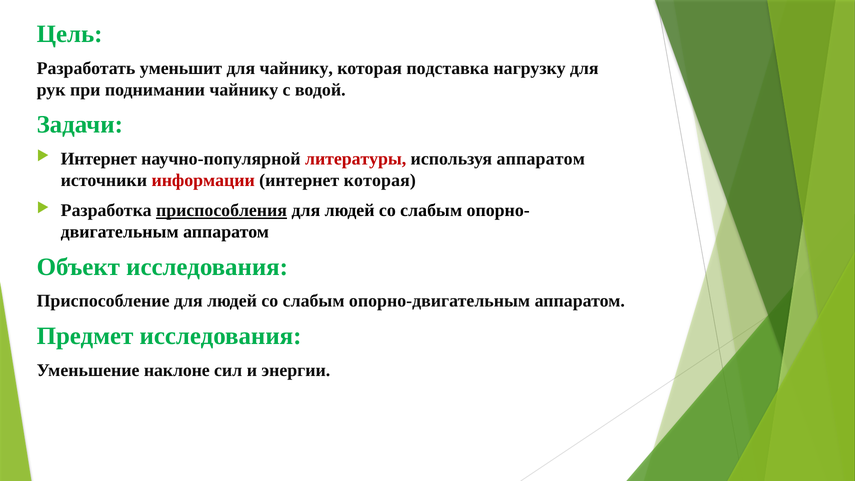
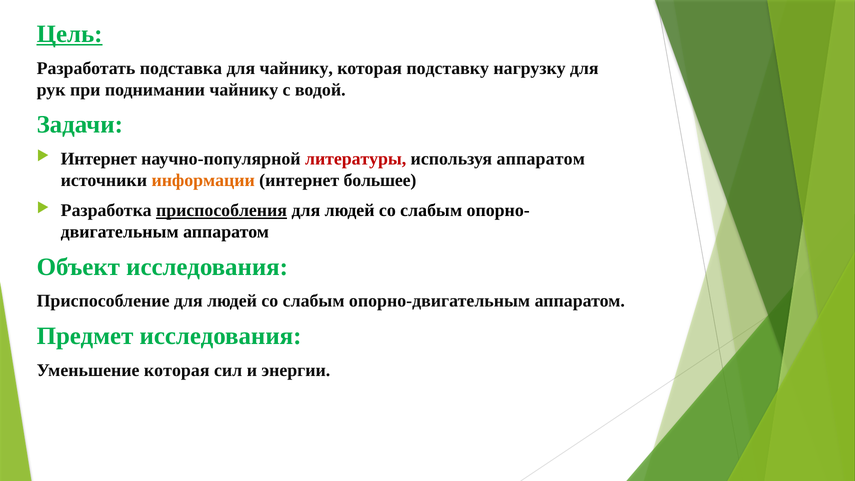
Цель underline: none -> present (70, 34)
уменьшит: уменьшит -> подставка (181, 68)
подставка: подставка -> подставку (448, 68)
информации colour: red -> orange (203, 180)
интернет которая: которая -> большее (380, 180)
Уменьшение наклоне: наклоне -> которая (177, 370)
